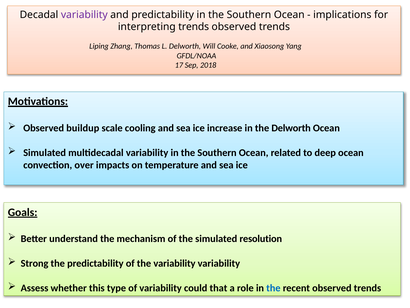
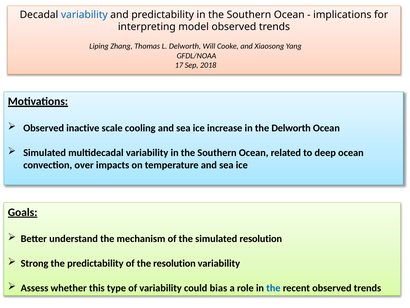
variability colour: purple -> blue (84, 15)
interpreting trends: trends -> model (194, 27)
buildup: buildup -> inactive (83, 128)
the variability: variability -> resolution (174, 263)
that: that -> bias (218, 288)
